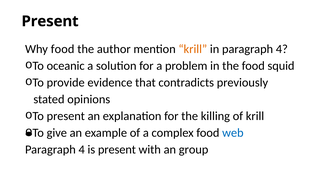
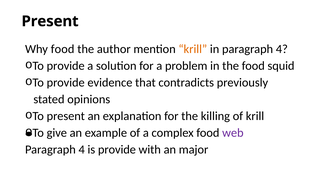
oceanic: oceanic -> provide (66, 66)
web colour: blue -> purple (233, 133)
is present: present -> provide (117, 150)
group: group -> major (194, 150)
